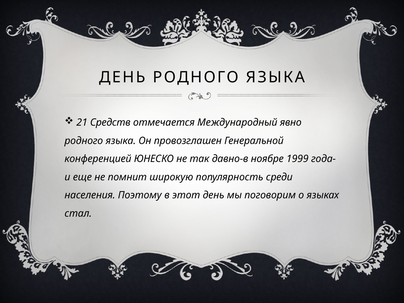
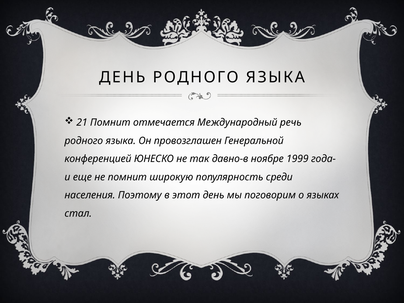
21 Средств: Средств -> Помнит (110, 123)
явно: явно -> речь (291, 123)
